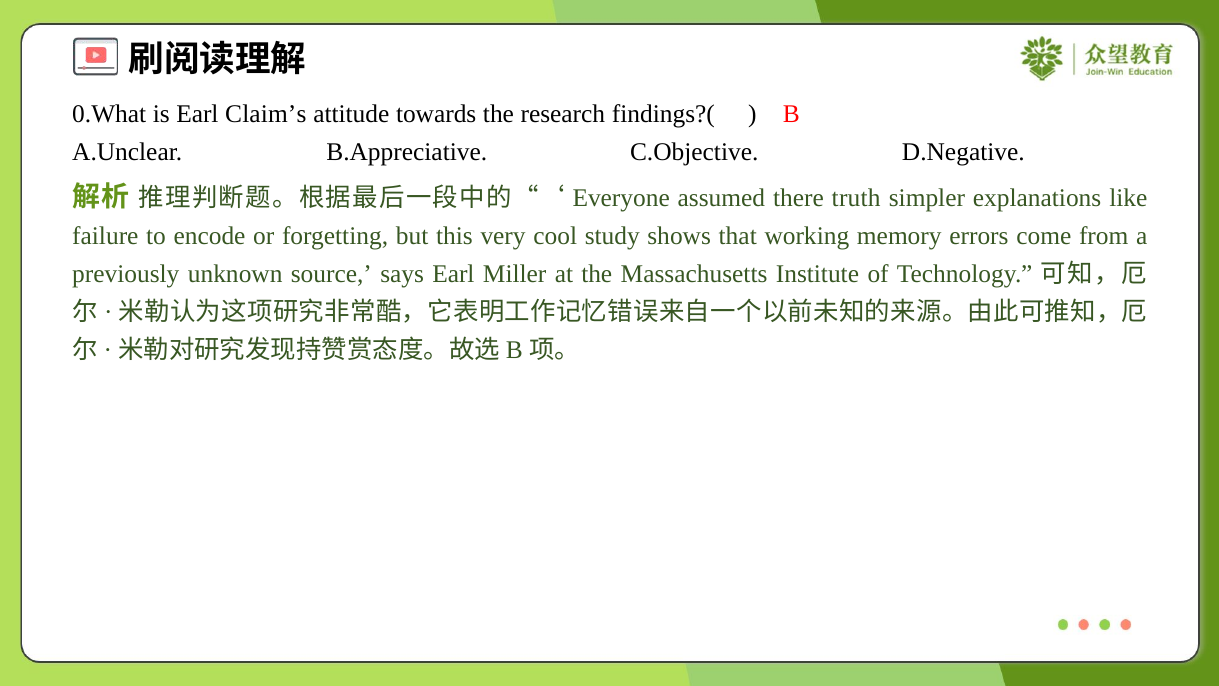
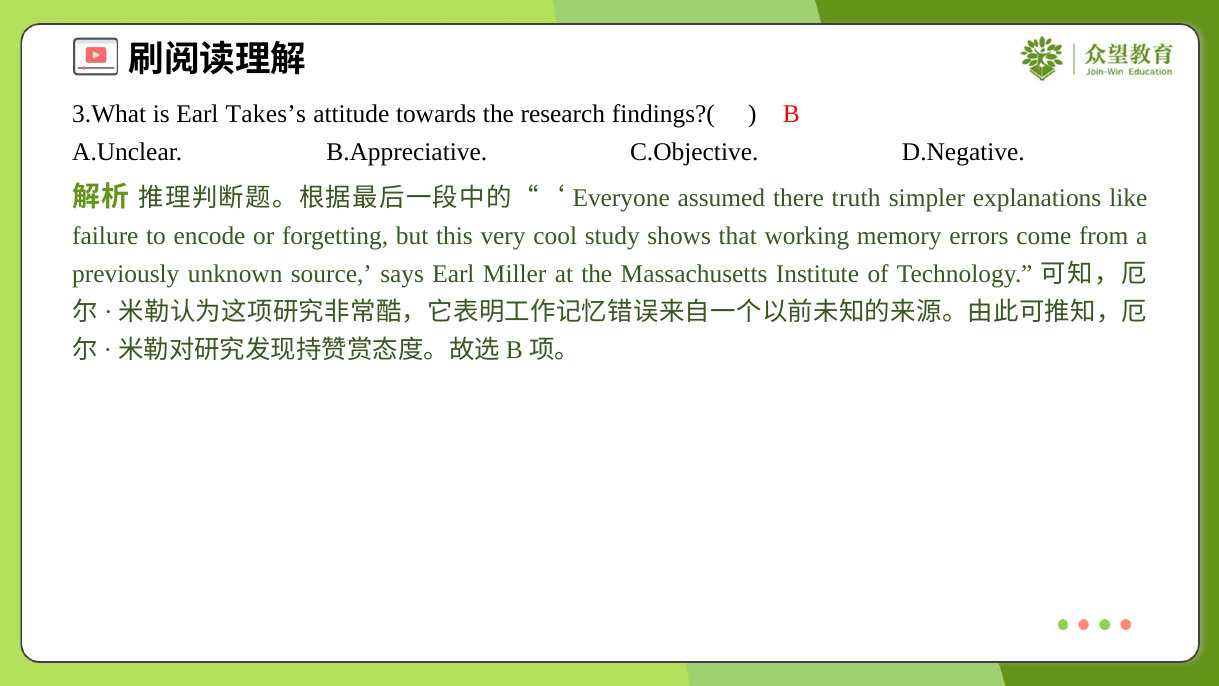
0.What: 0.What -> 3.What (109, 114)
Claim’s: Claim’s -> Takes’s (266, 114)
